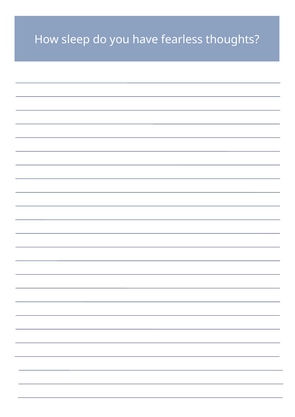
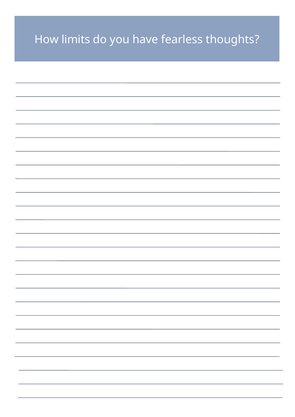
sleep: sleep -> limits (76, 40)
